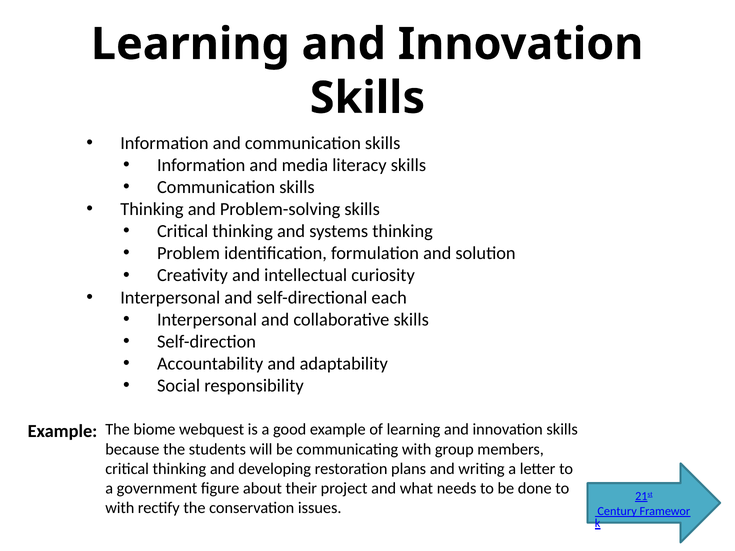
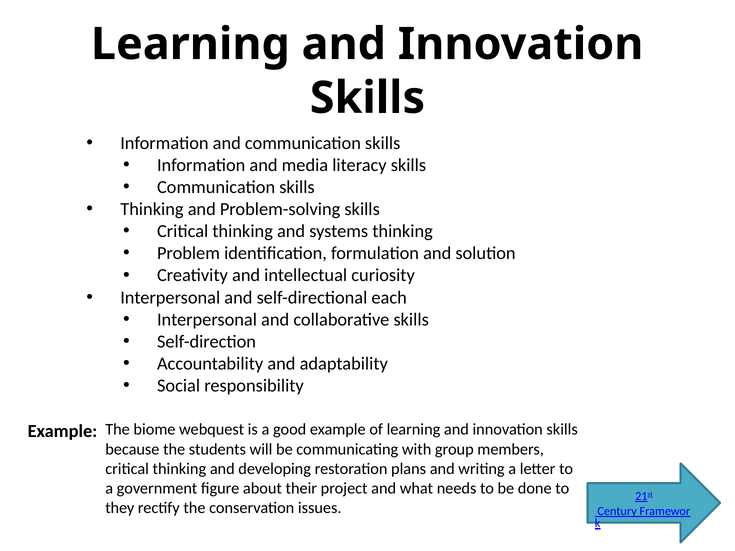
with: with -> they (120, 508)
